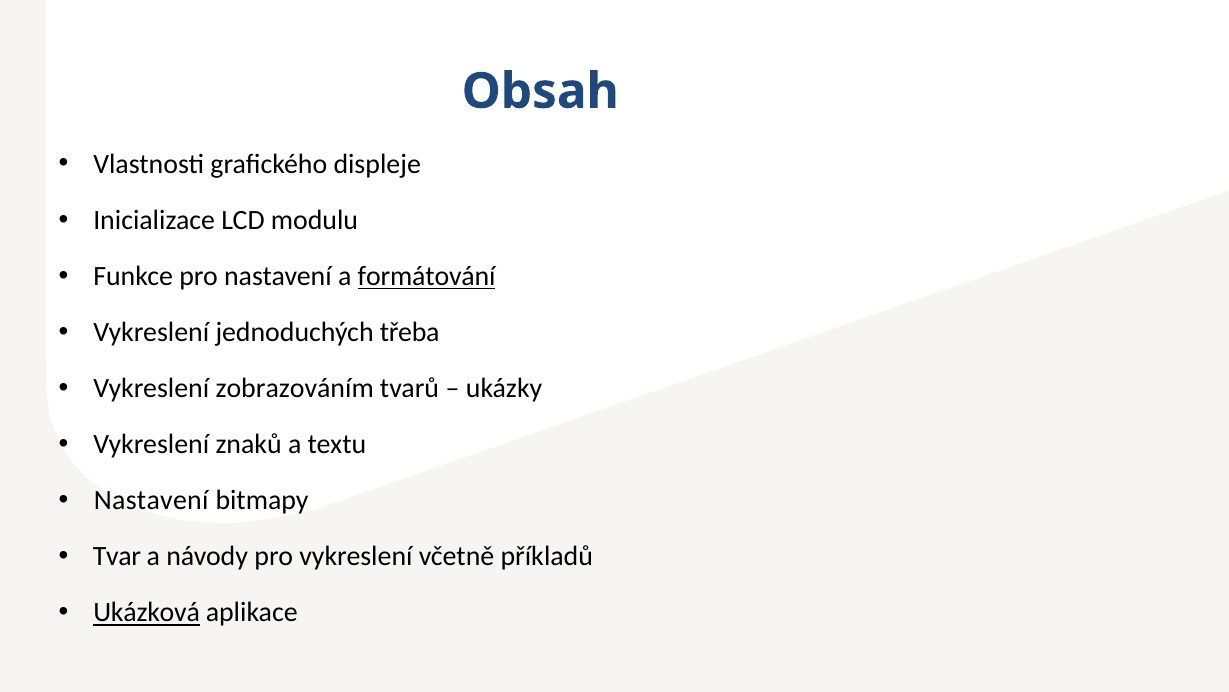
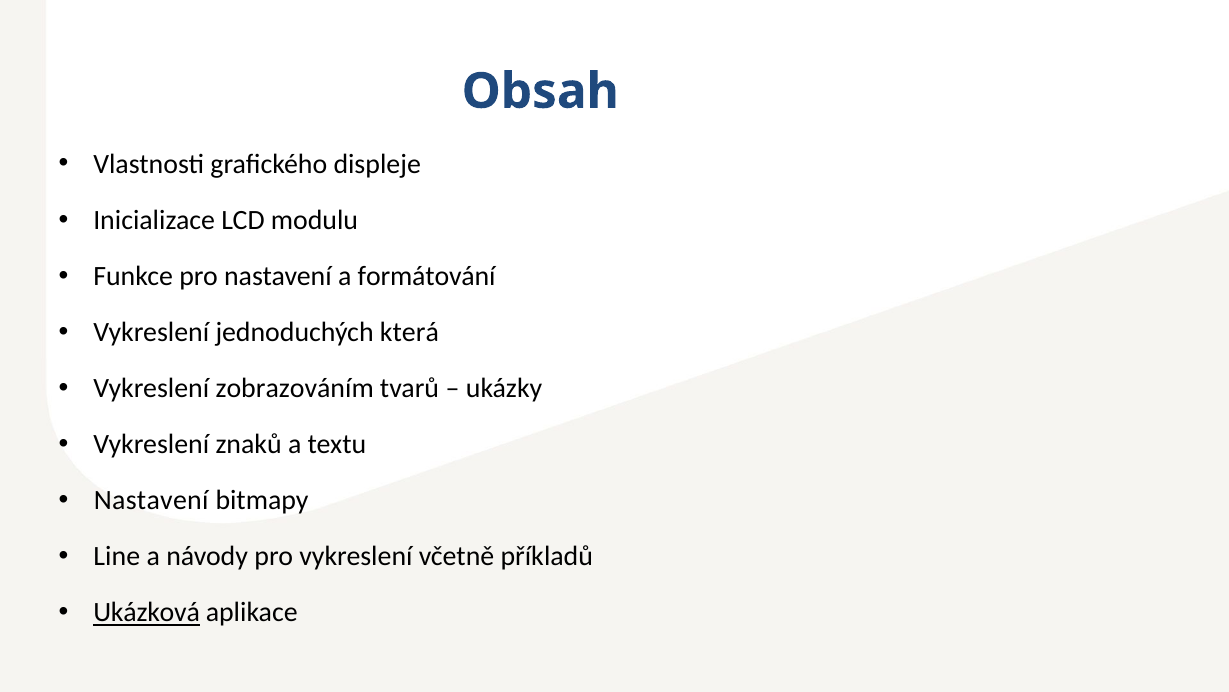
formátování underline: present -> none (427, 276)
třeba: třeba -> která (409, 332)
Tvar: Tvar -> Line (117, 556)
